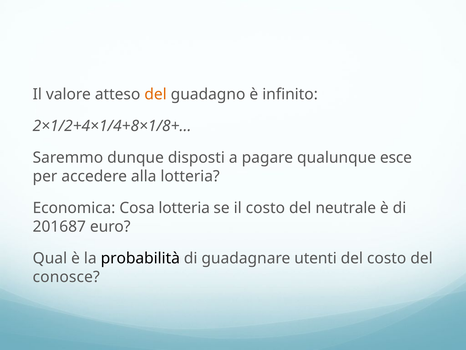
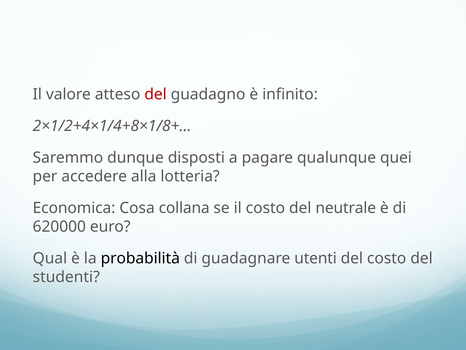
del colour: orange -> red (156, 94)
esce: esce -> quei (396, 157)
Cosa lotteria: lotteria -> collana (184, 208)
201687: 201687 -> 620000 (59, 226)
conosce: conosce -> studenti (66, 277)
